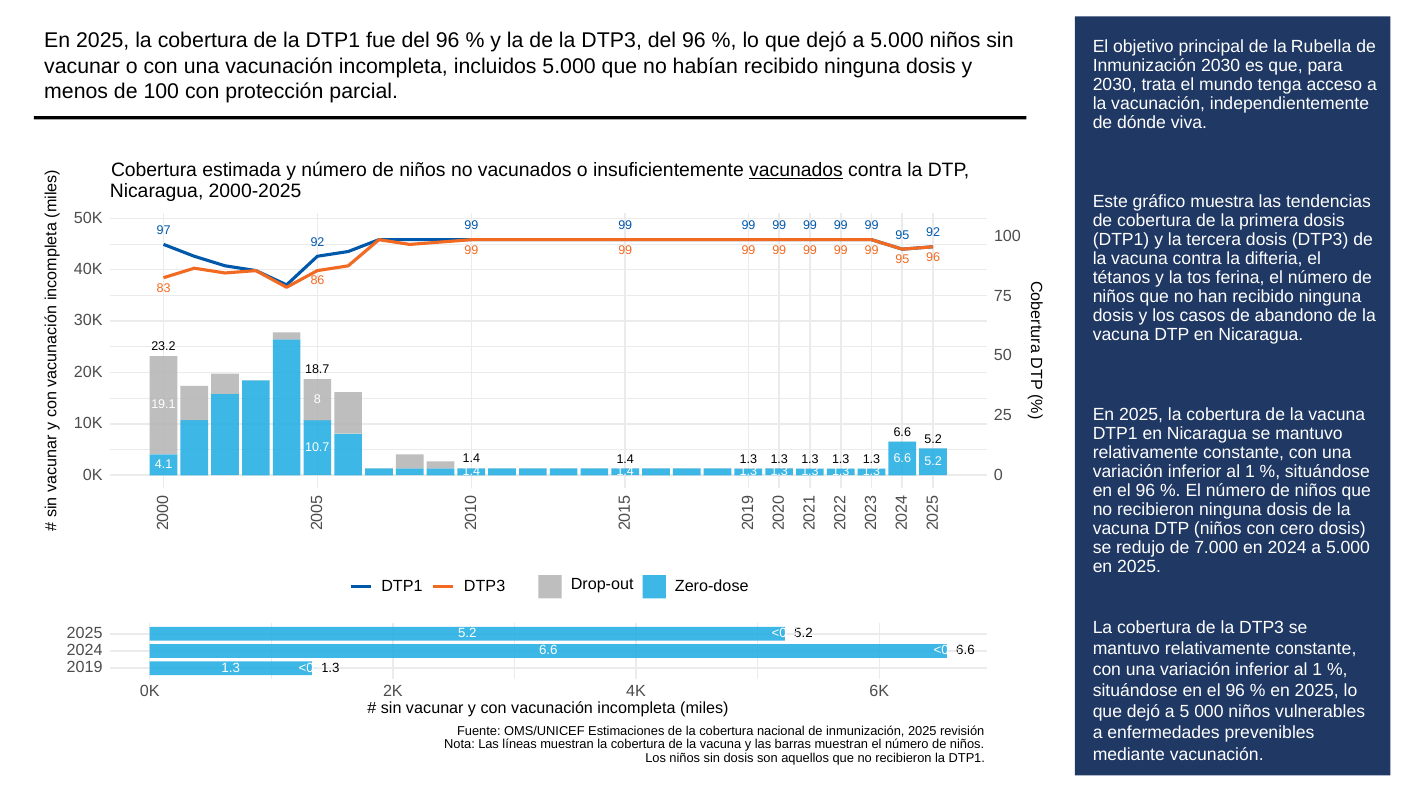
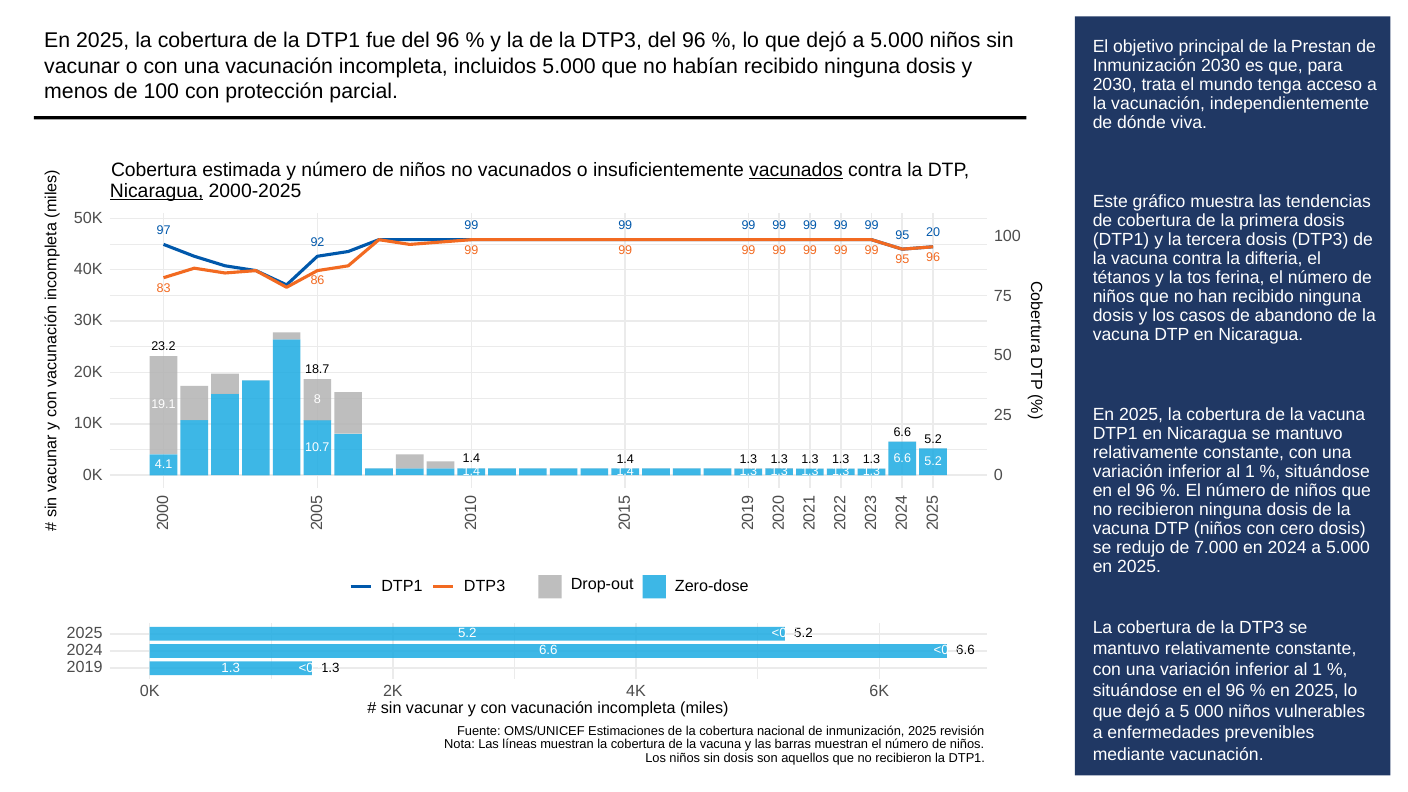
Rubella: Rubella -> Prestan (1321, 46)
Nicaragua underline: none -> present (157, 191)
95 92: 92 -> 20 (933, 233)
